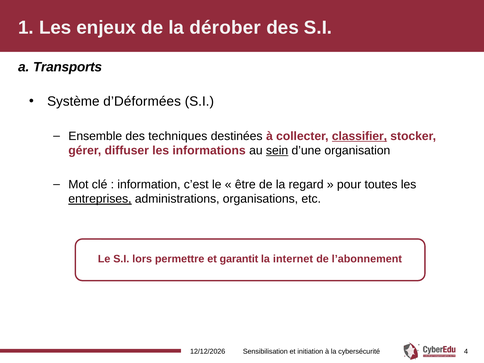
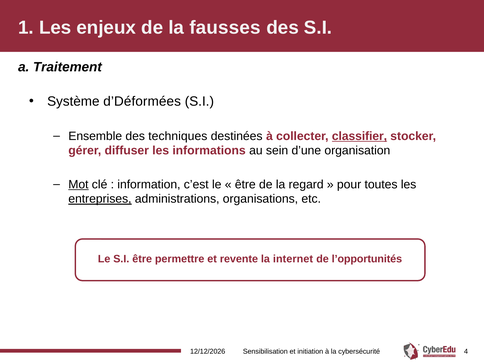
dérober: dérober -> fausses (225, 28)
Transports: Transports -> Traitement (67, 67)
sein underline: present -> none (277, 151)
Mot underline: none -> present (78, 184)
S.I lors: lors -> être (142, 259)
garantit: garantit -> revente (239, 259)
l’abonnement: l’abonnement -> l’opportunités (367, 259)
